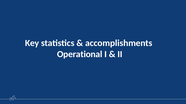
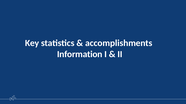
Operational: Operational -> Information (80, 54)
